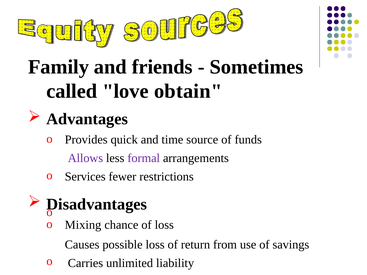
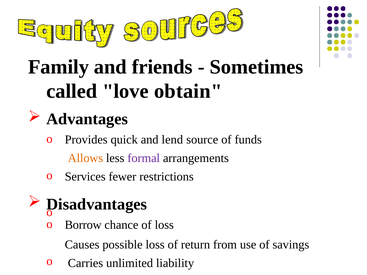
time: time -> lend (172, 140)
Allows colour: purple -> orange (85, 158)
Mixing: Mixing -> Borrow (83, 225)
